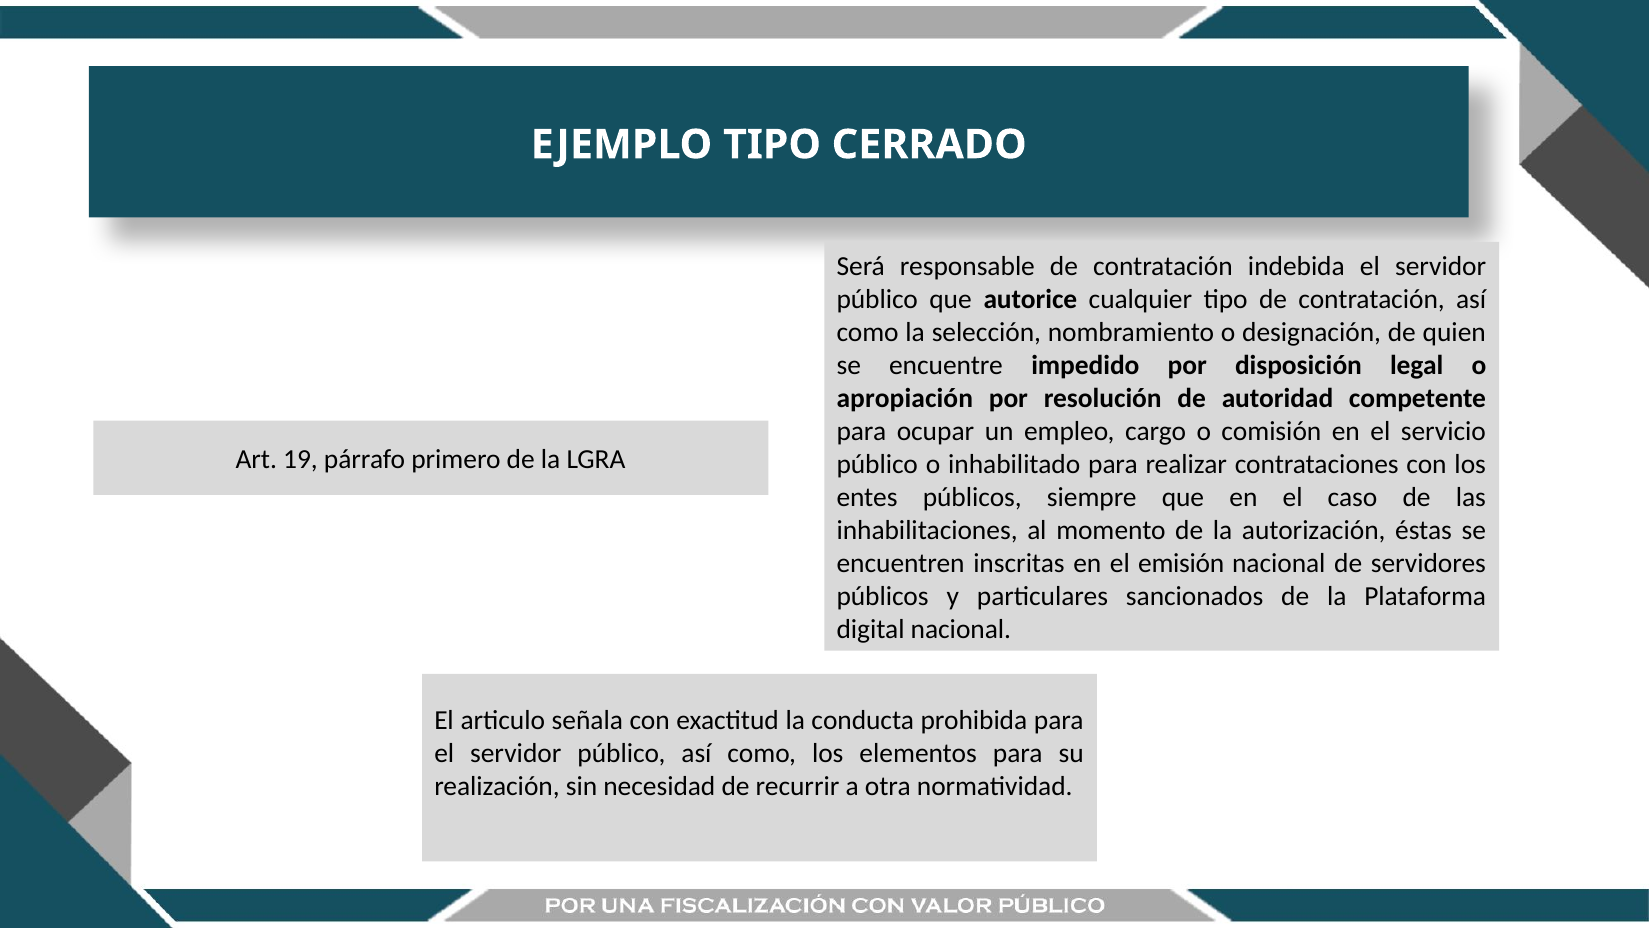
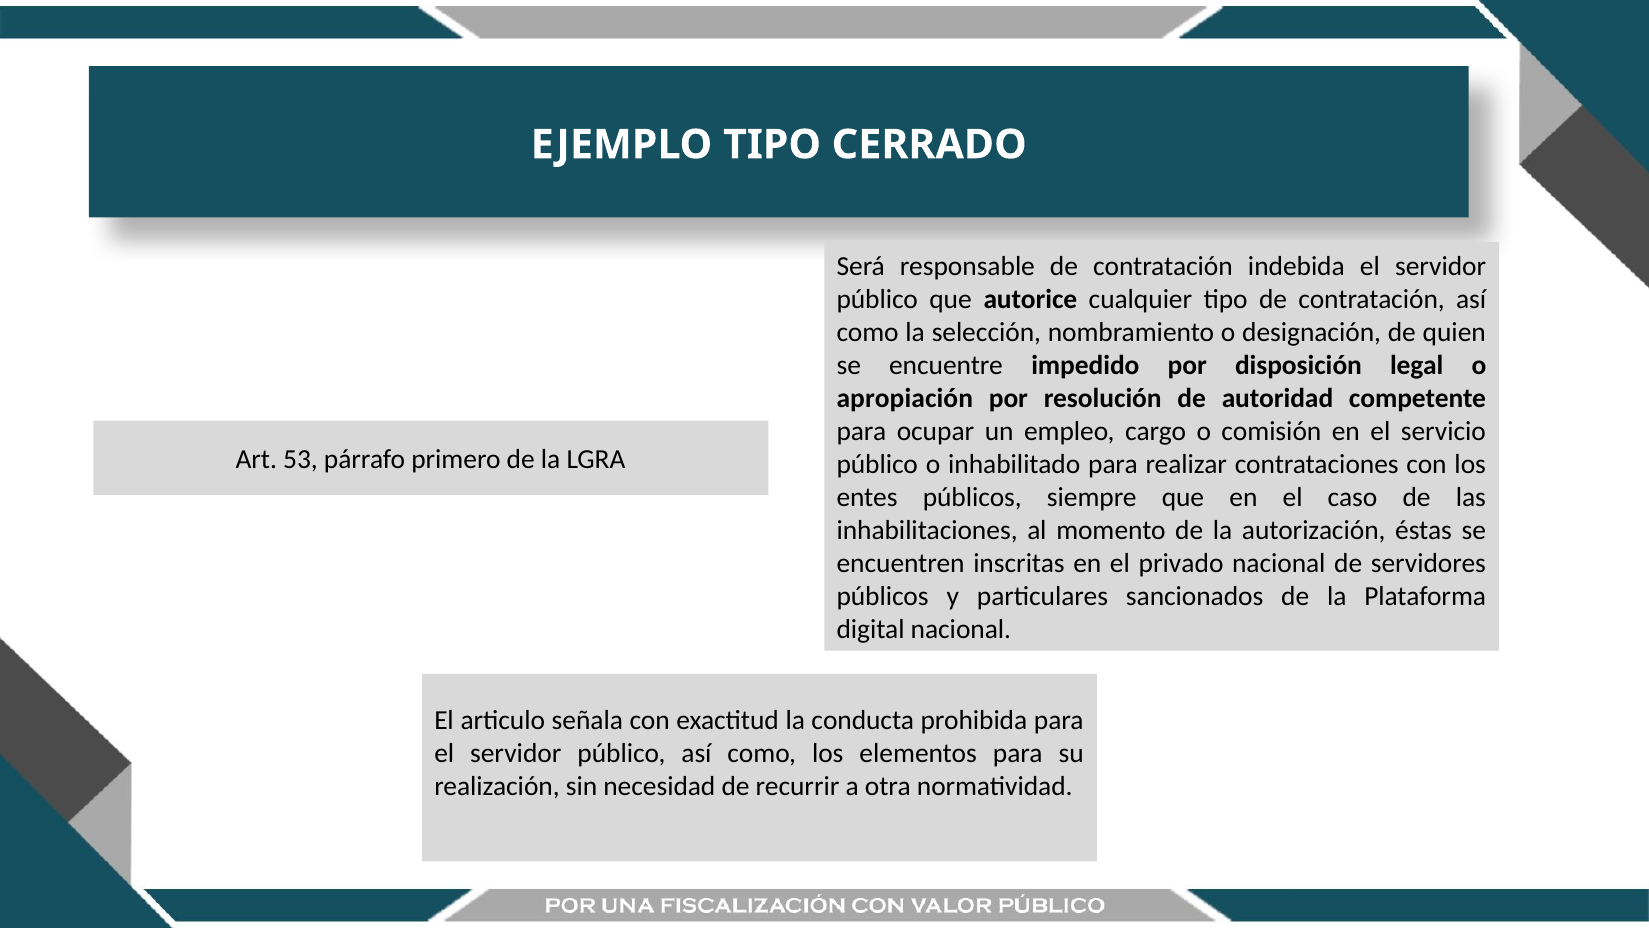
19: 19 -> 53 (300, 459)
emisión: emisión -> privado (1181, 563)
